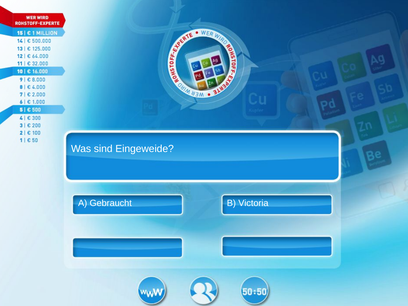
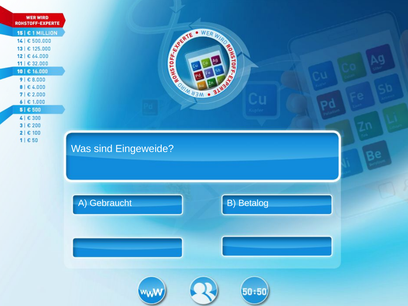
Victoria: Victoria -> Betalog (253, 203)
